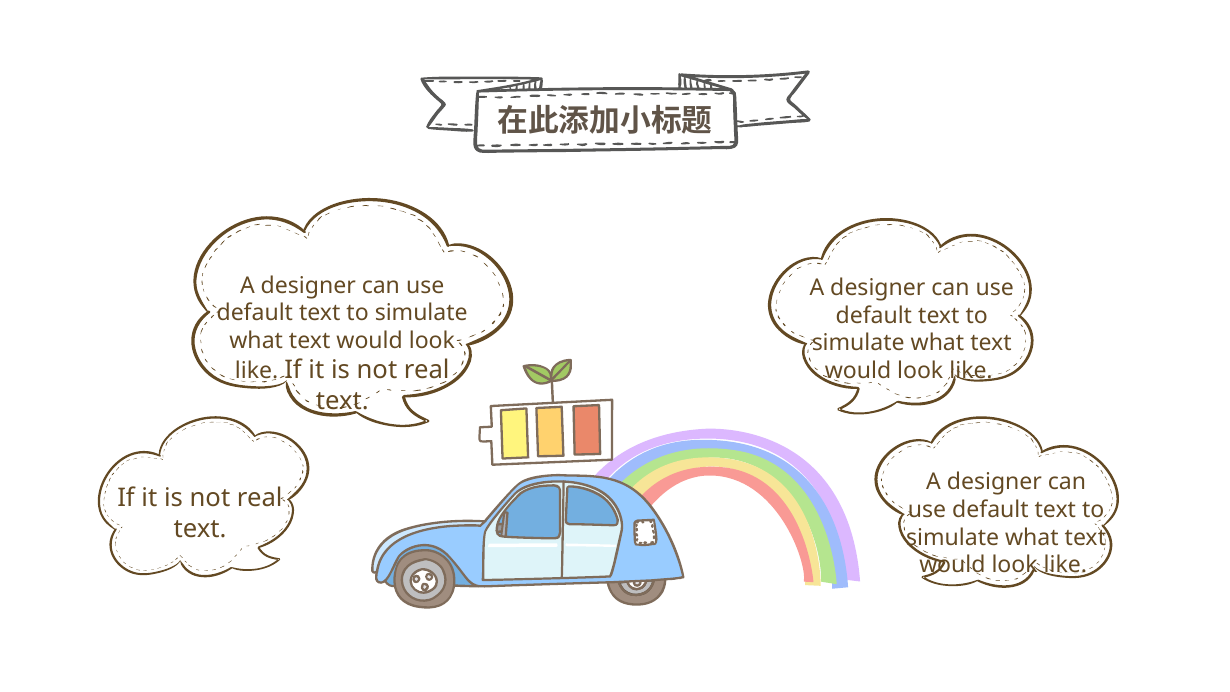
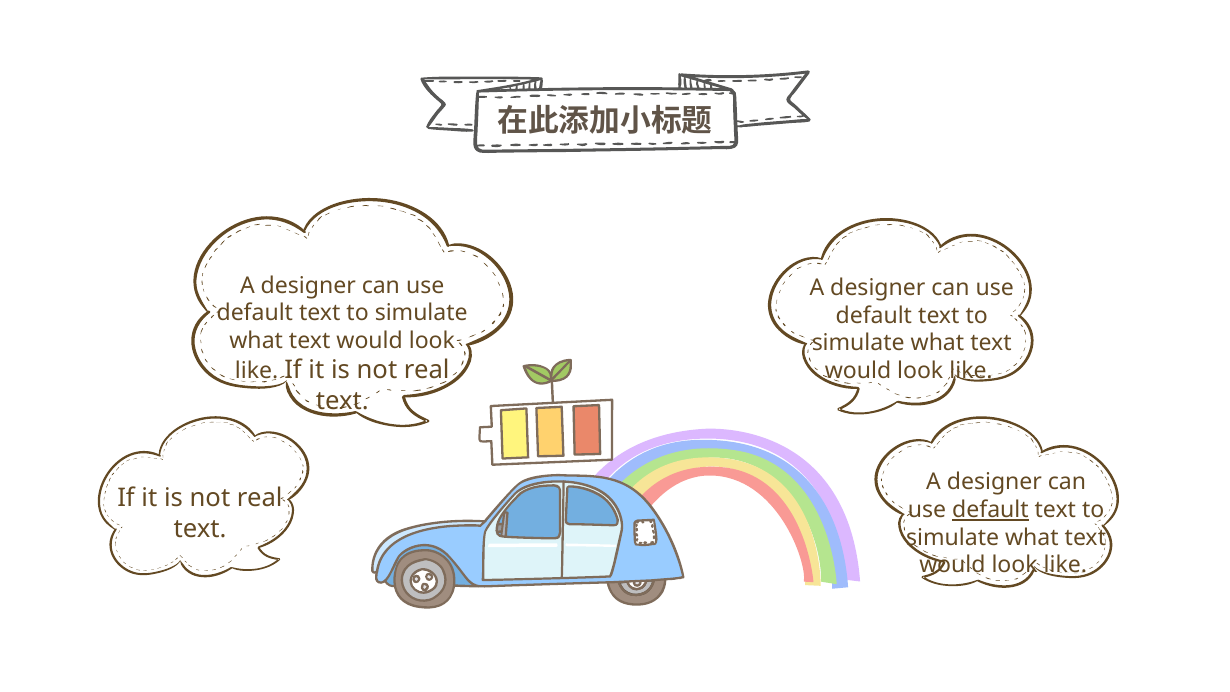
default underline: none -> present (990, 510)
